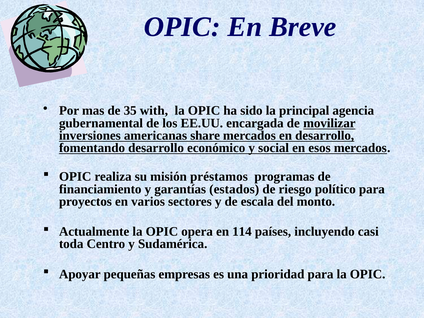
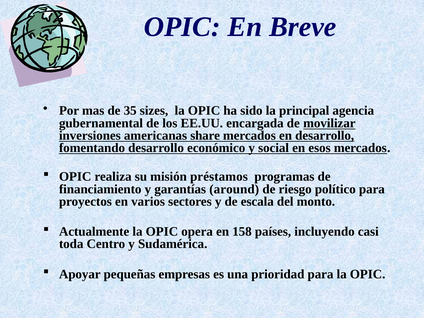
with: with -> sizes (154, 111)
estados: estados -> around (234, 189)
114: 114 -> 158 (242, 232)
